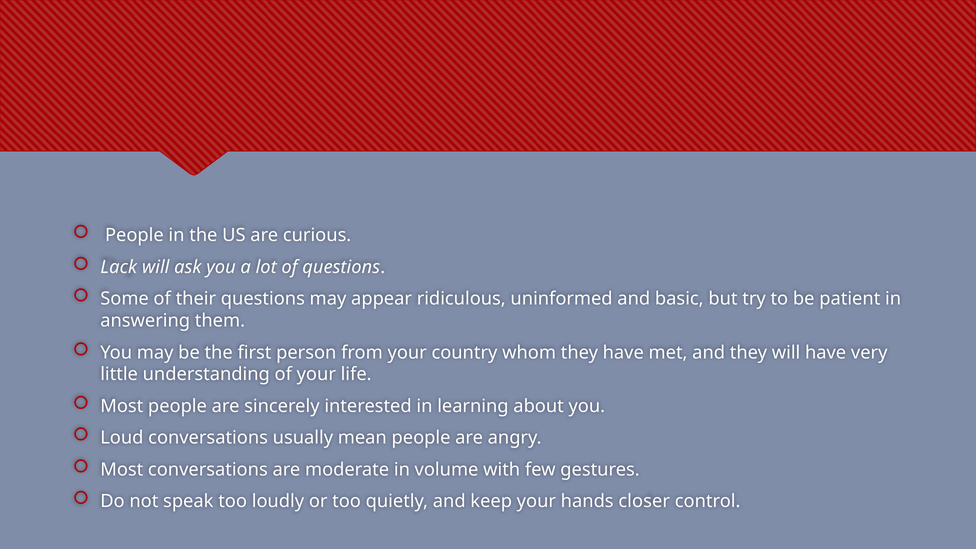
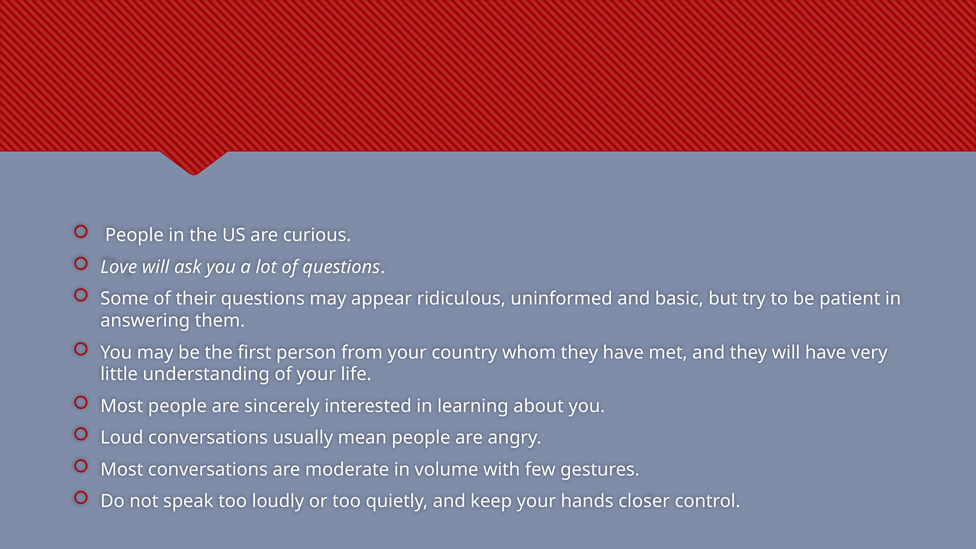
Lack: Lack -> Love (119, 267)
